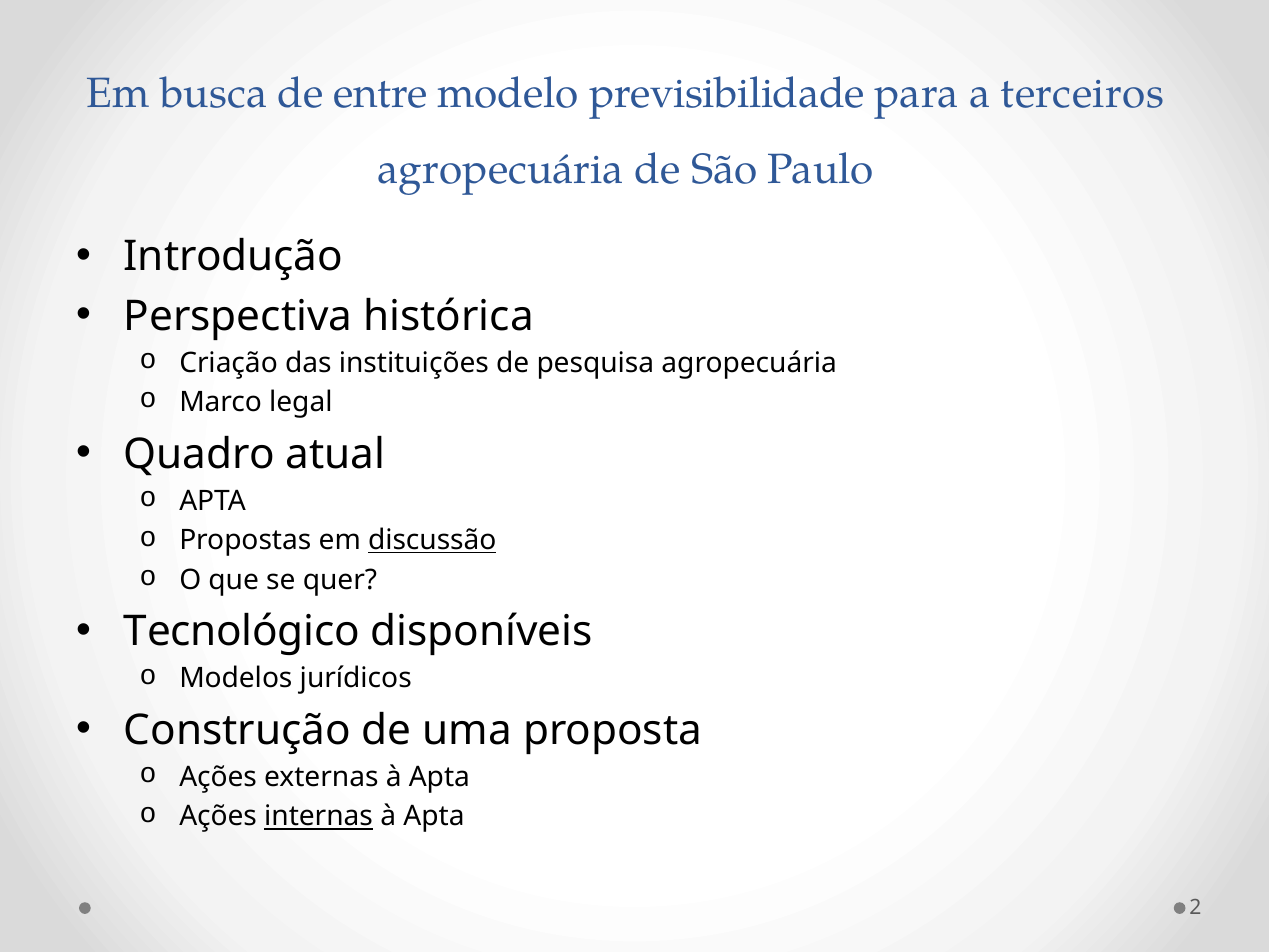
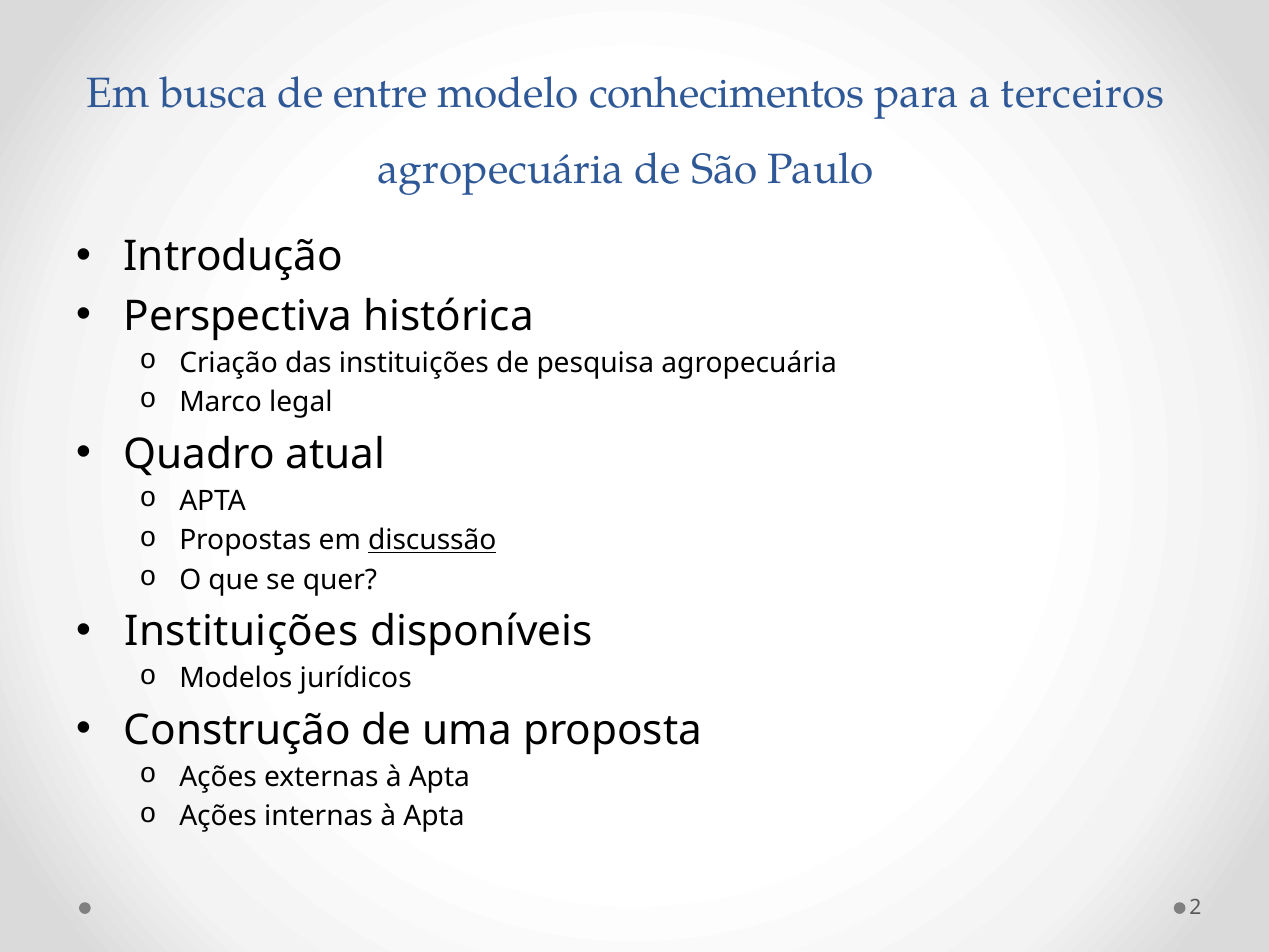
previsibilidade: previsibilidade -> conhecimentos (727, 93)
Tecnológico: Tecnológico -> Instituições (241, 631)
internas underline: present -> none (319, 816)
